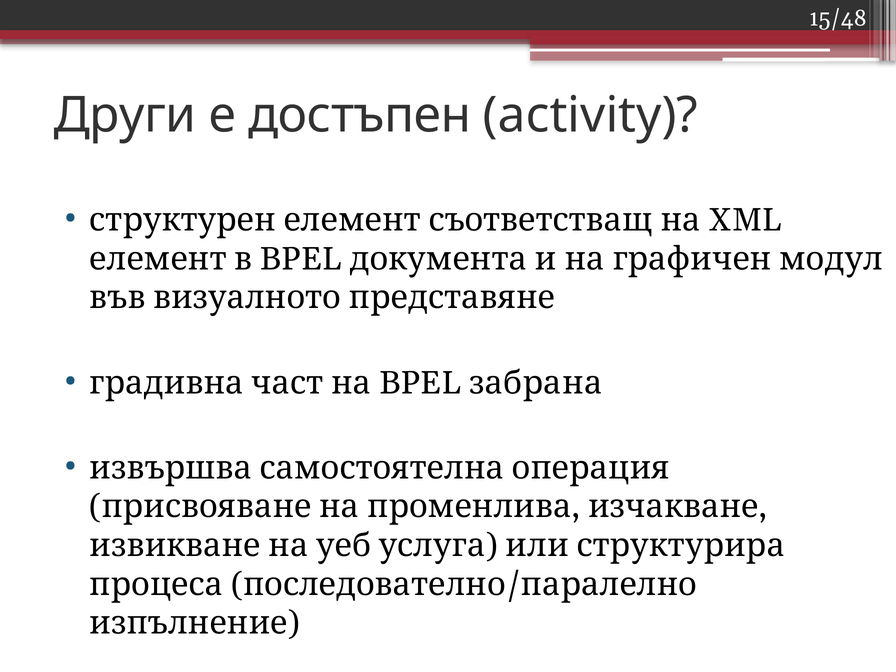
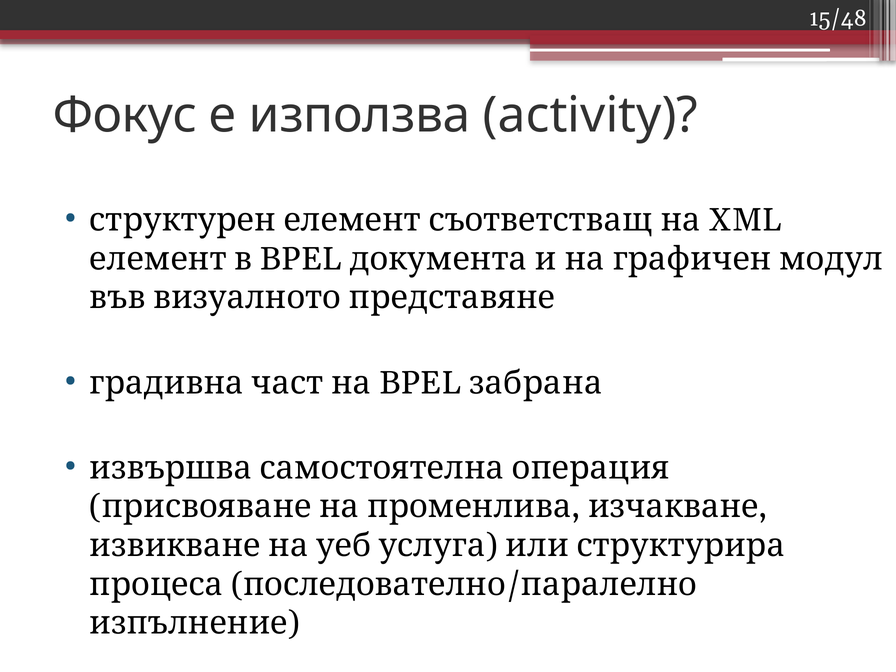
Други: Други -> Фокус (125, 115)
достъпен: достъпен -> използва (360, 115)
